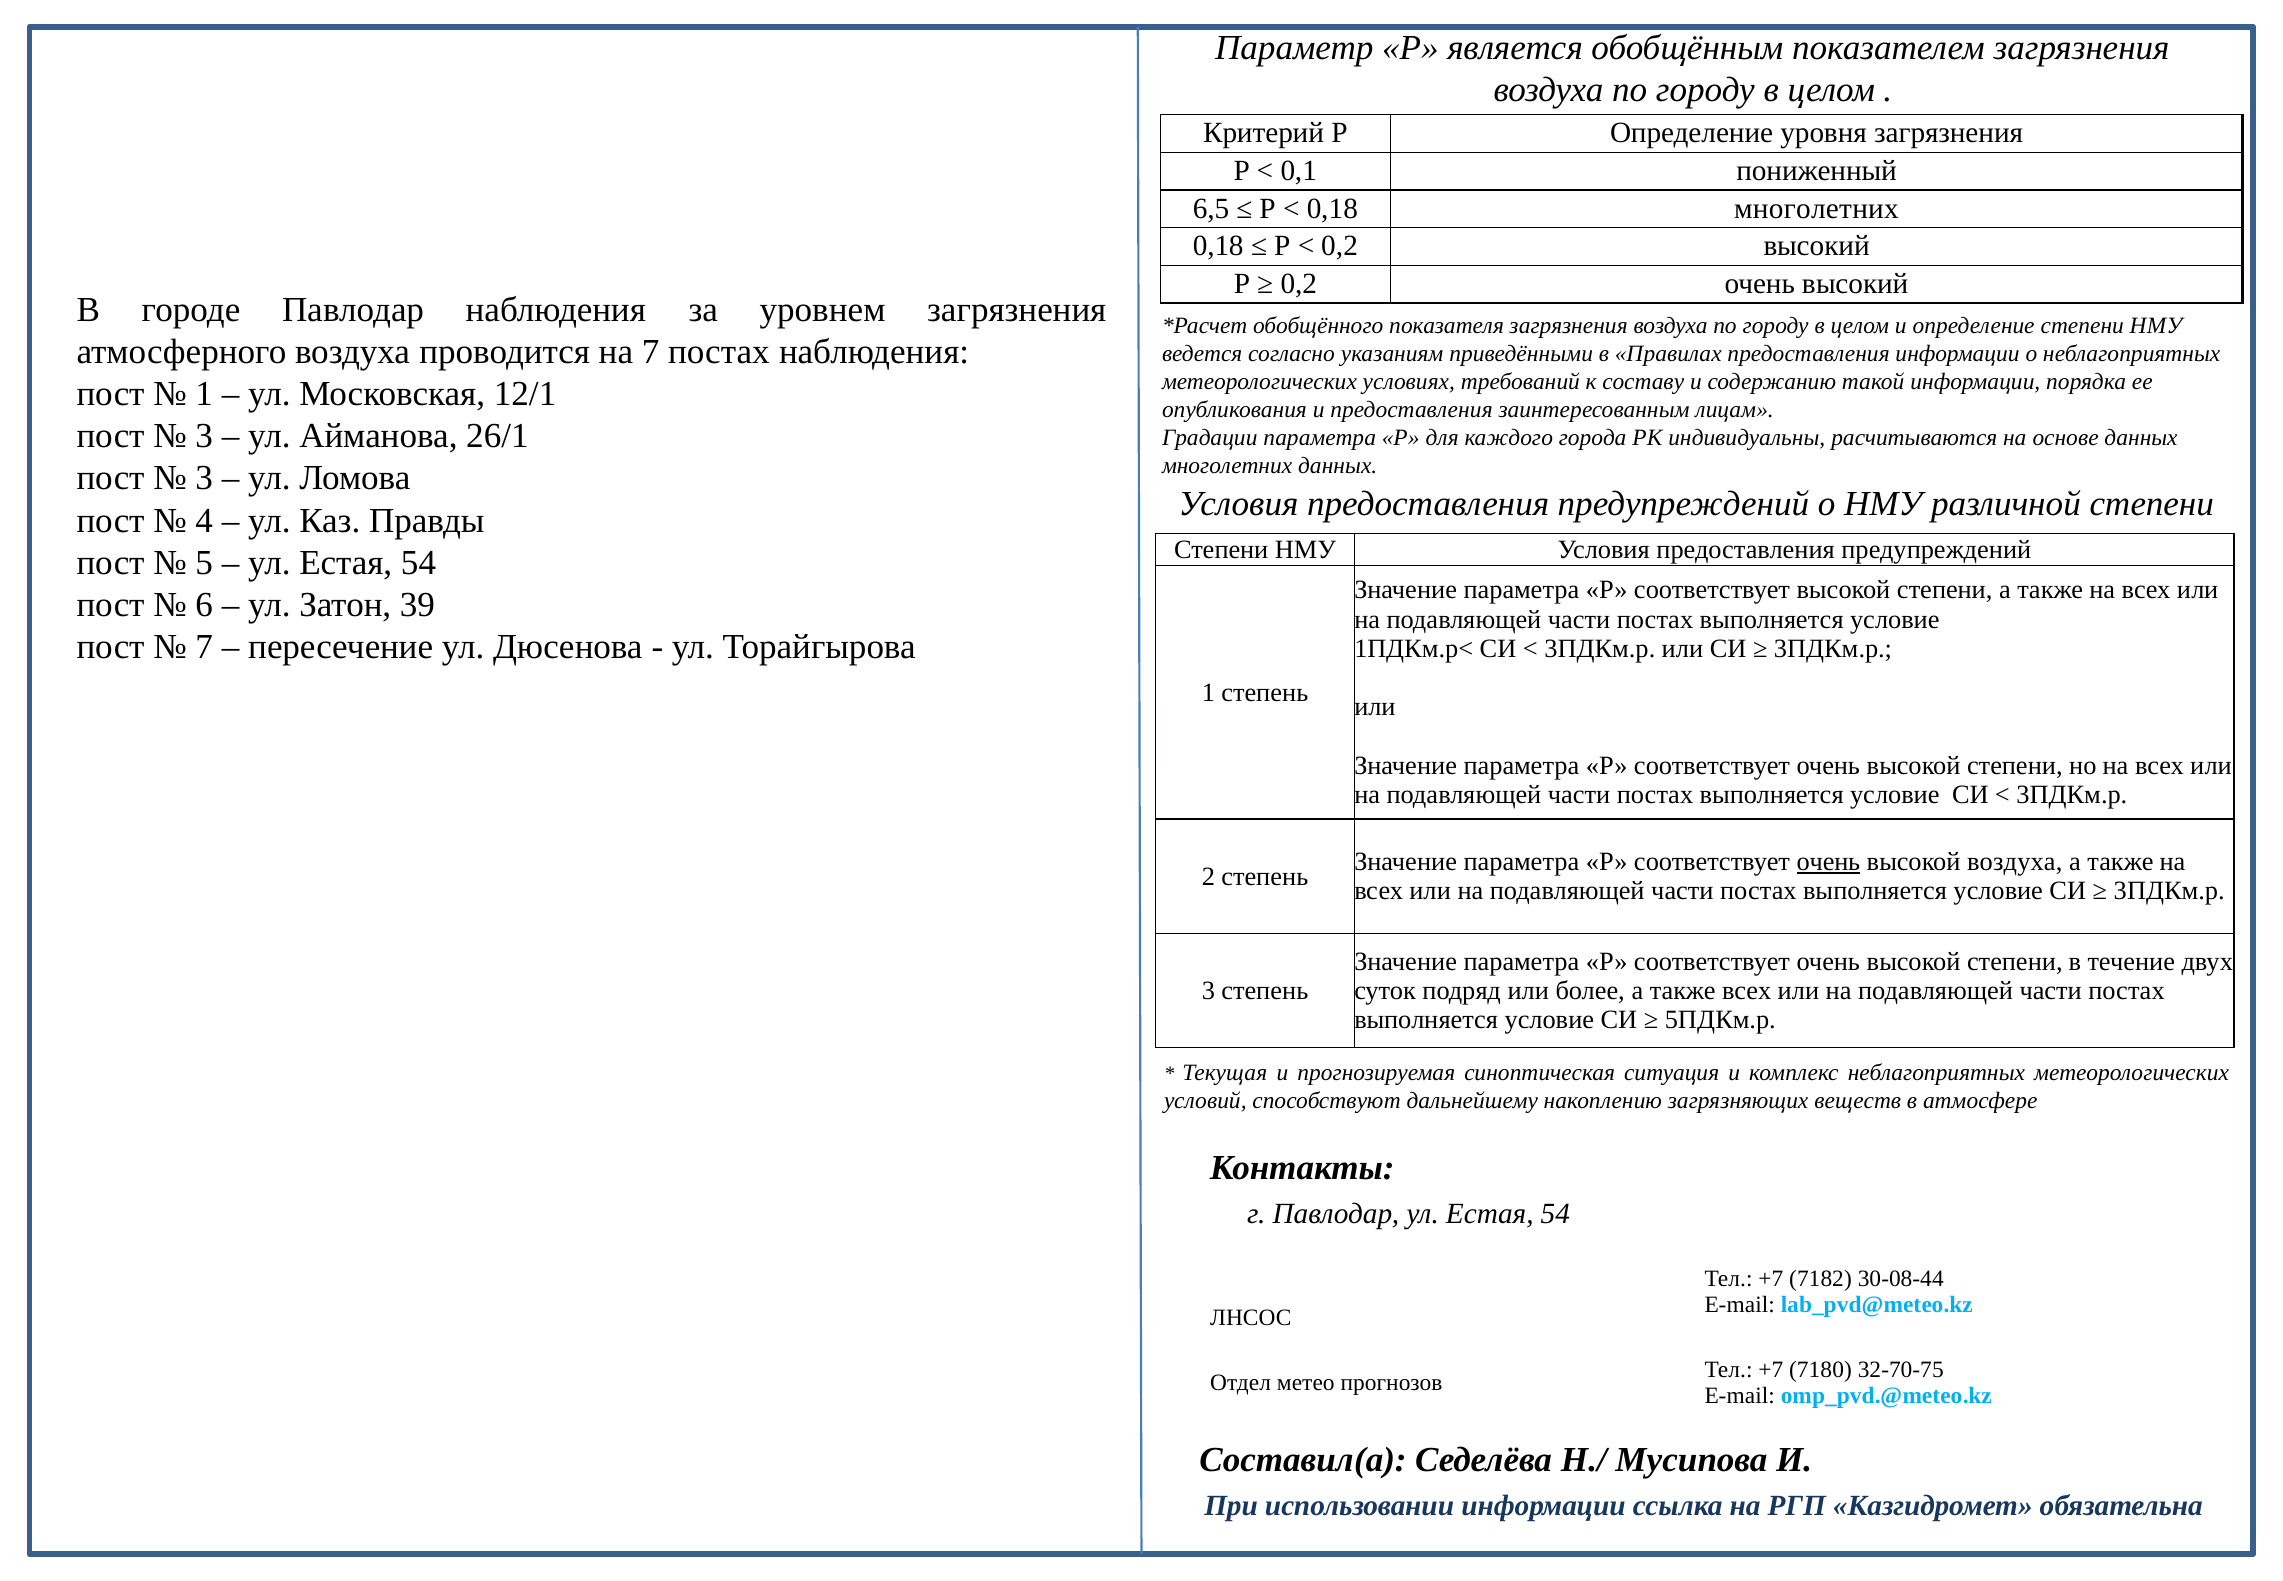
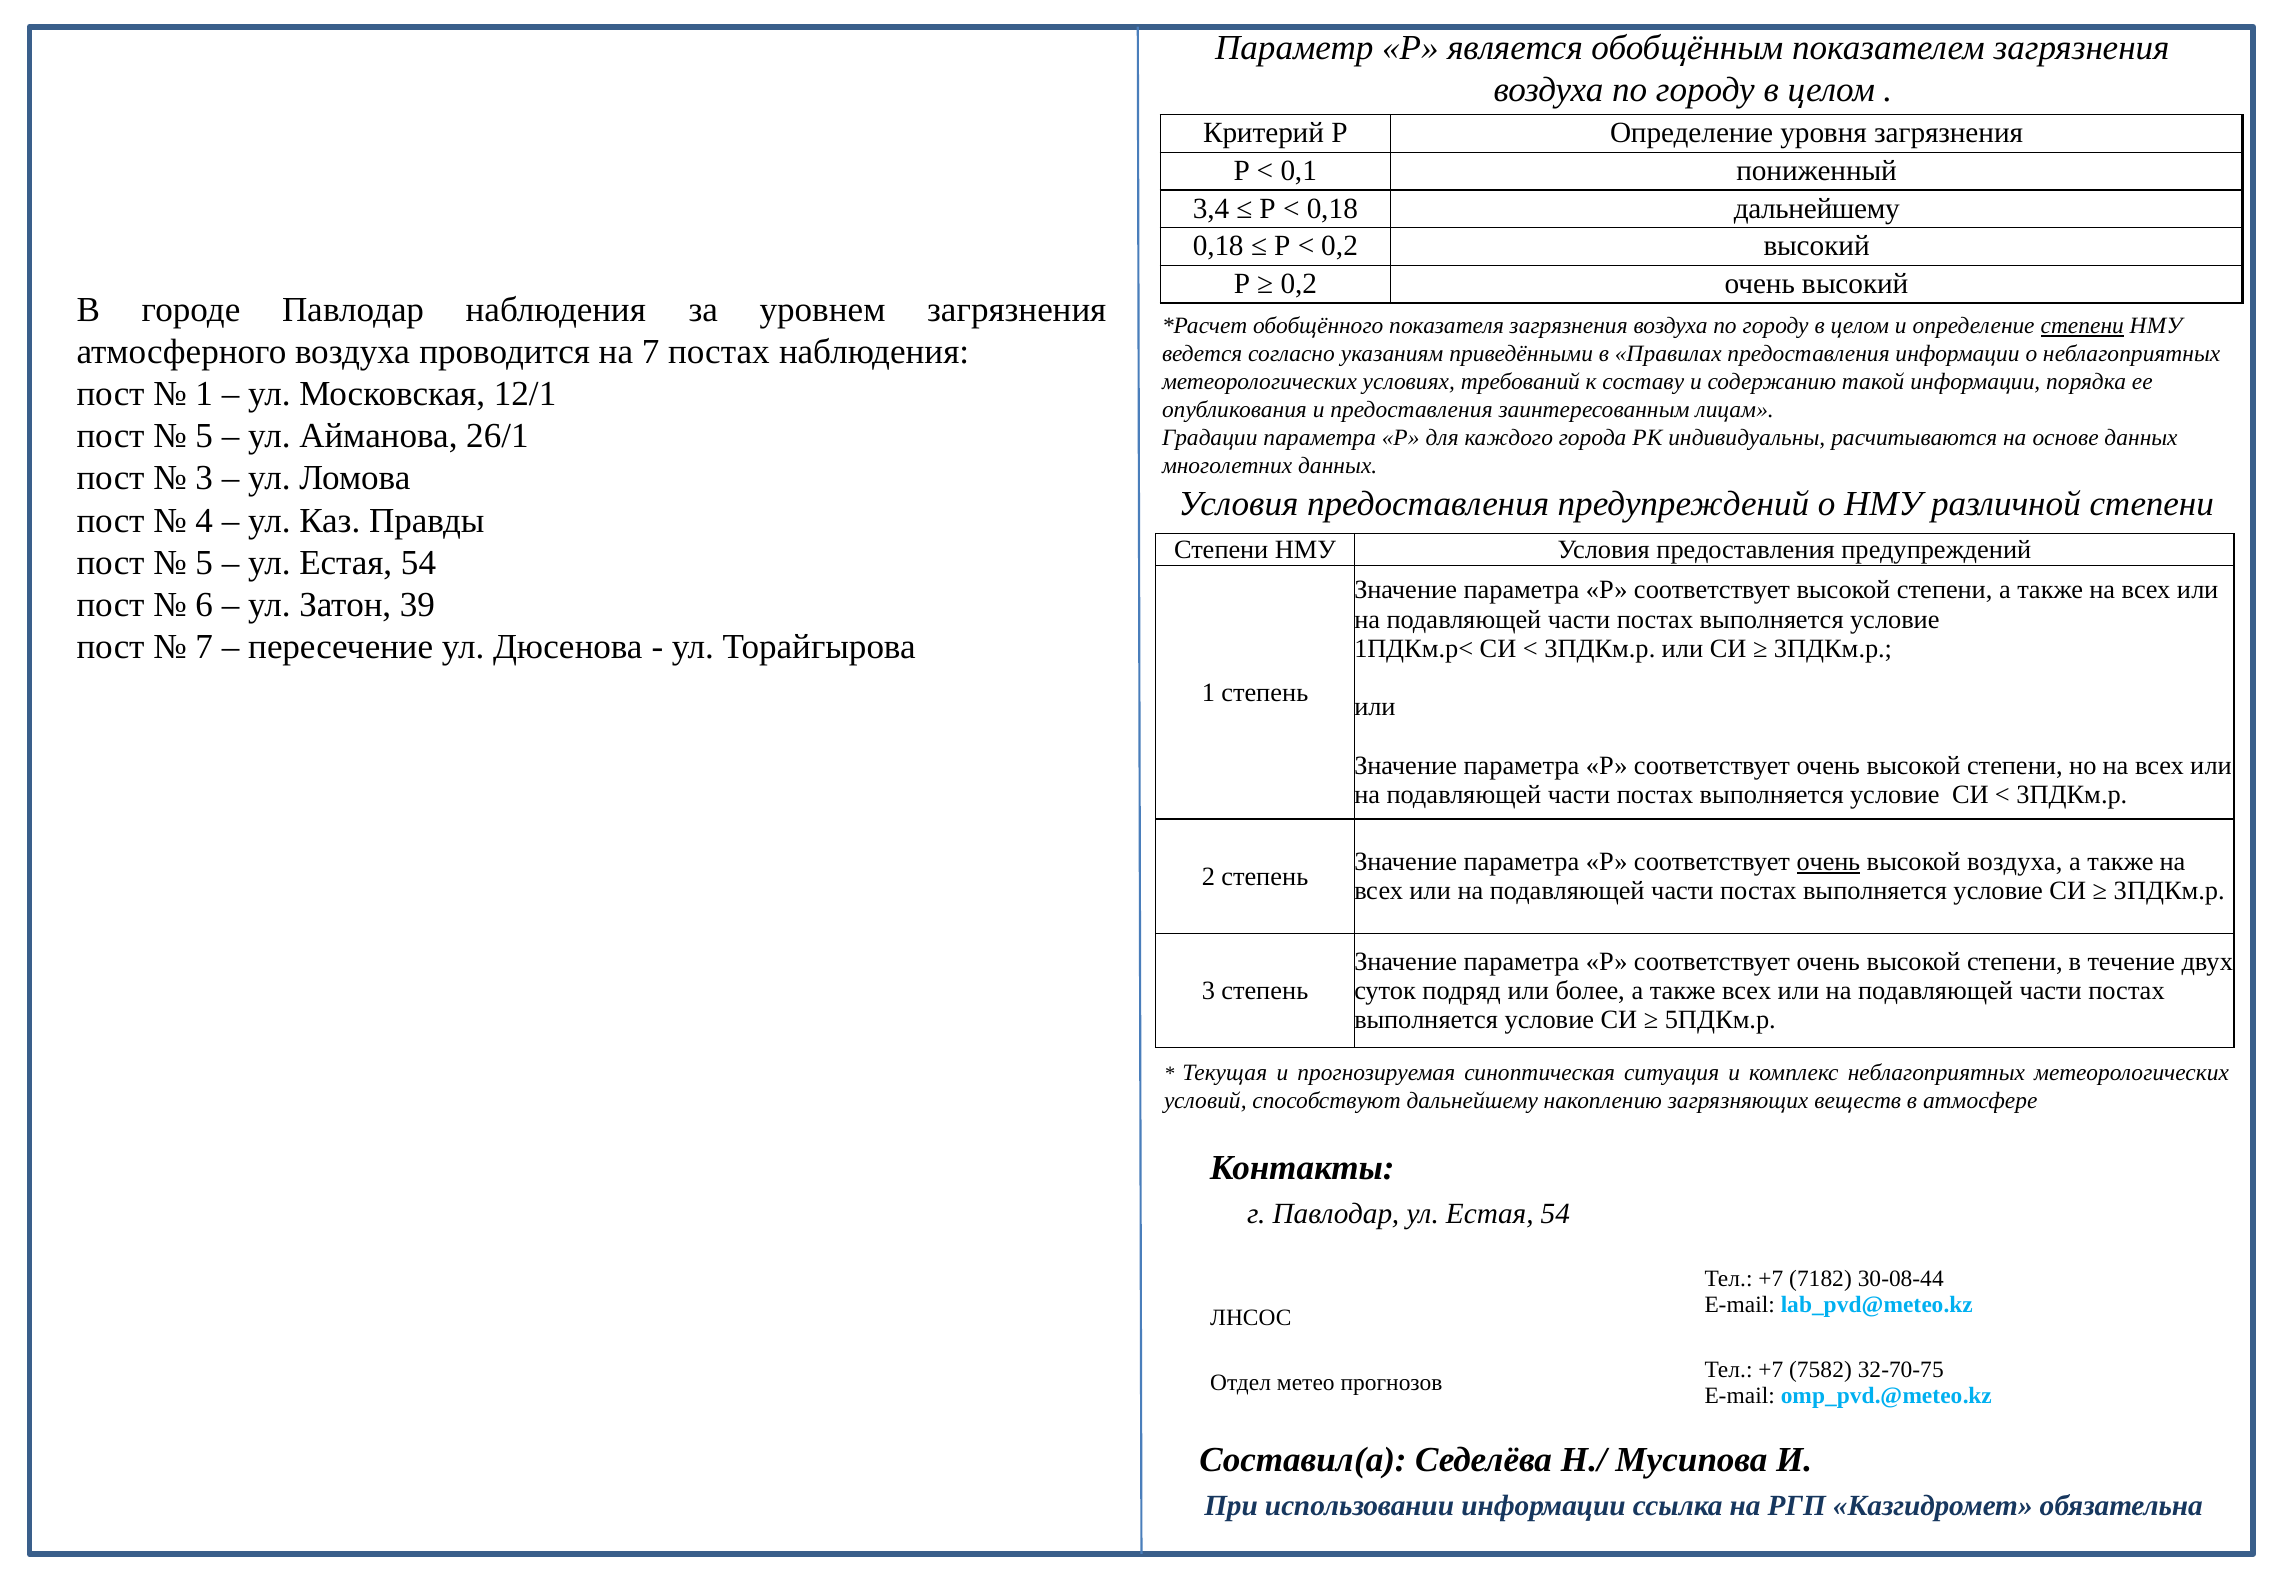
6,5: 6,5 -> 3,4 (1211, 209)
0,18 многолетних: многолетних -> дальнейшему (1817, 209)
степени underline: none -> present (2082, 326)
3: 3 -> 5 (204, 436)
7180: 7180 -> 7582 (1820, 1369)
